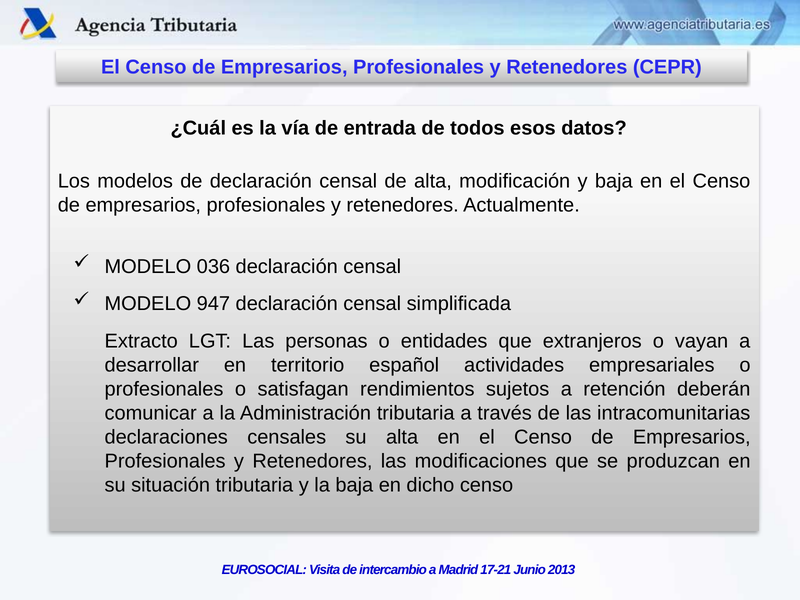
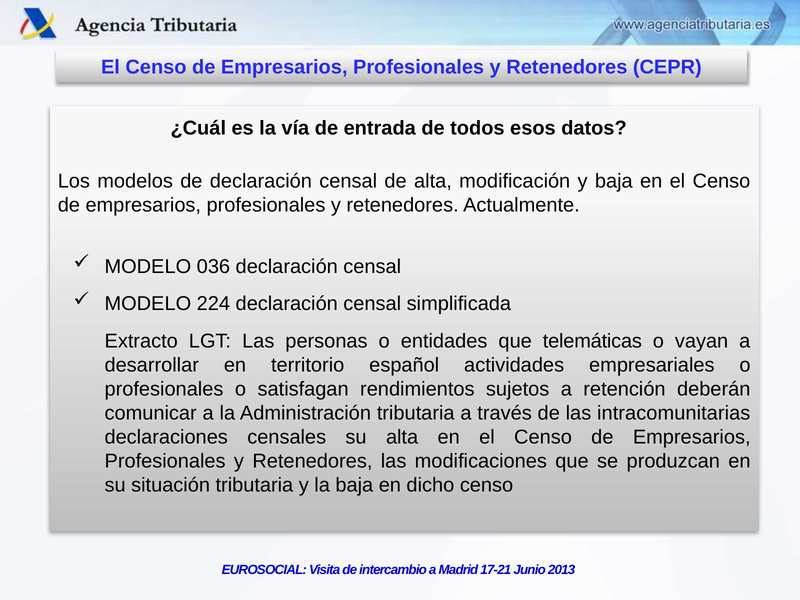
947: 947 -> 224 (213, 304)
extranjeros: extranjeros -> telemáticas (592, 341)
